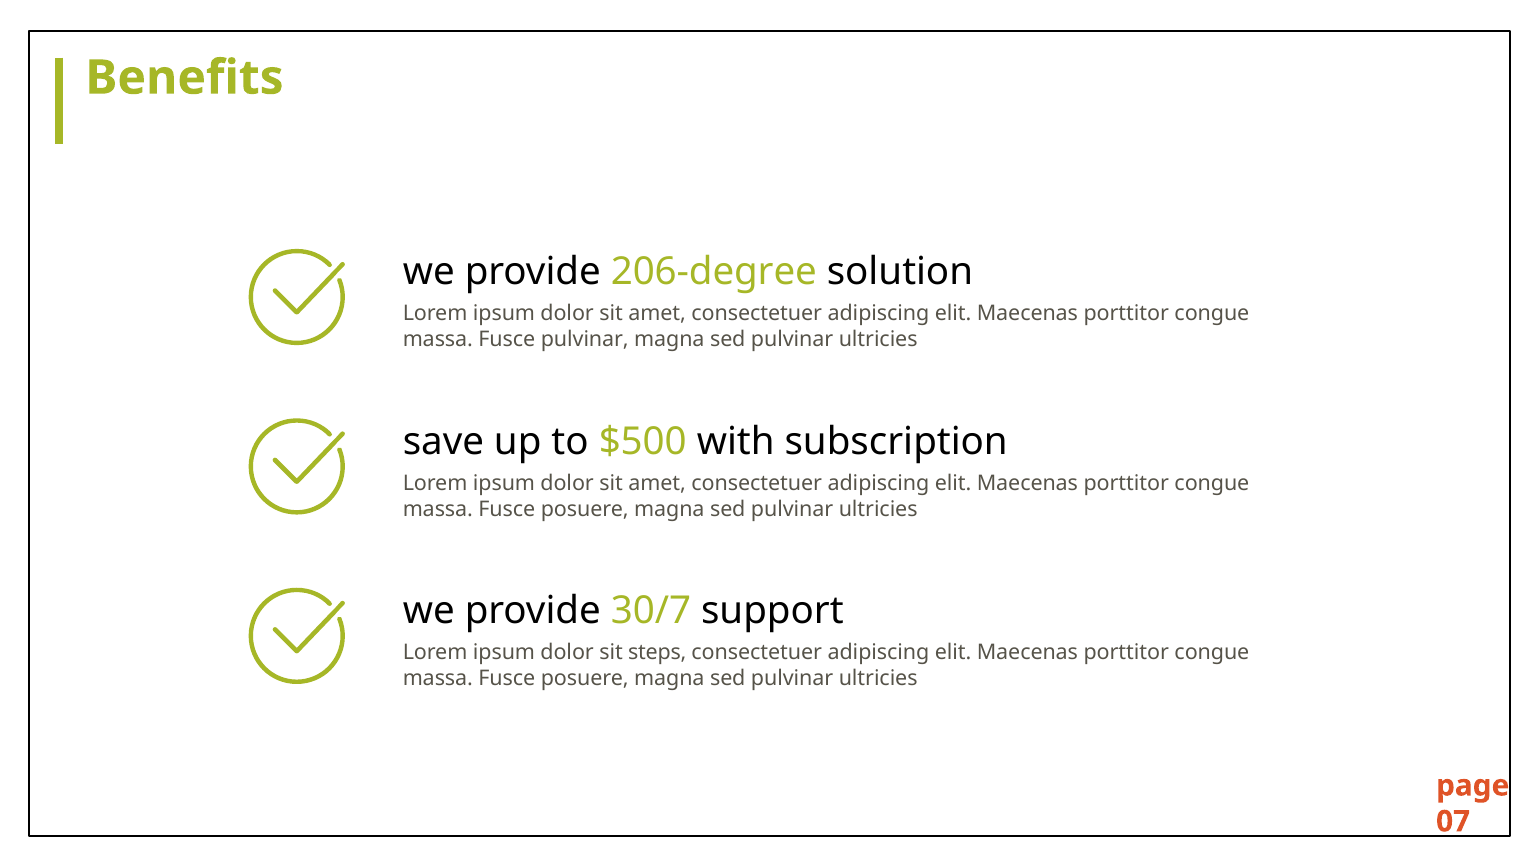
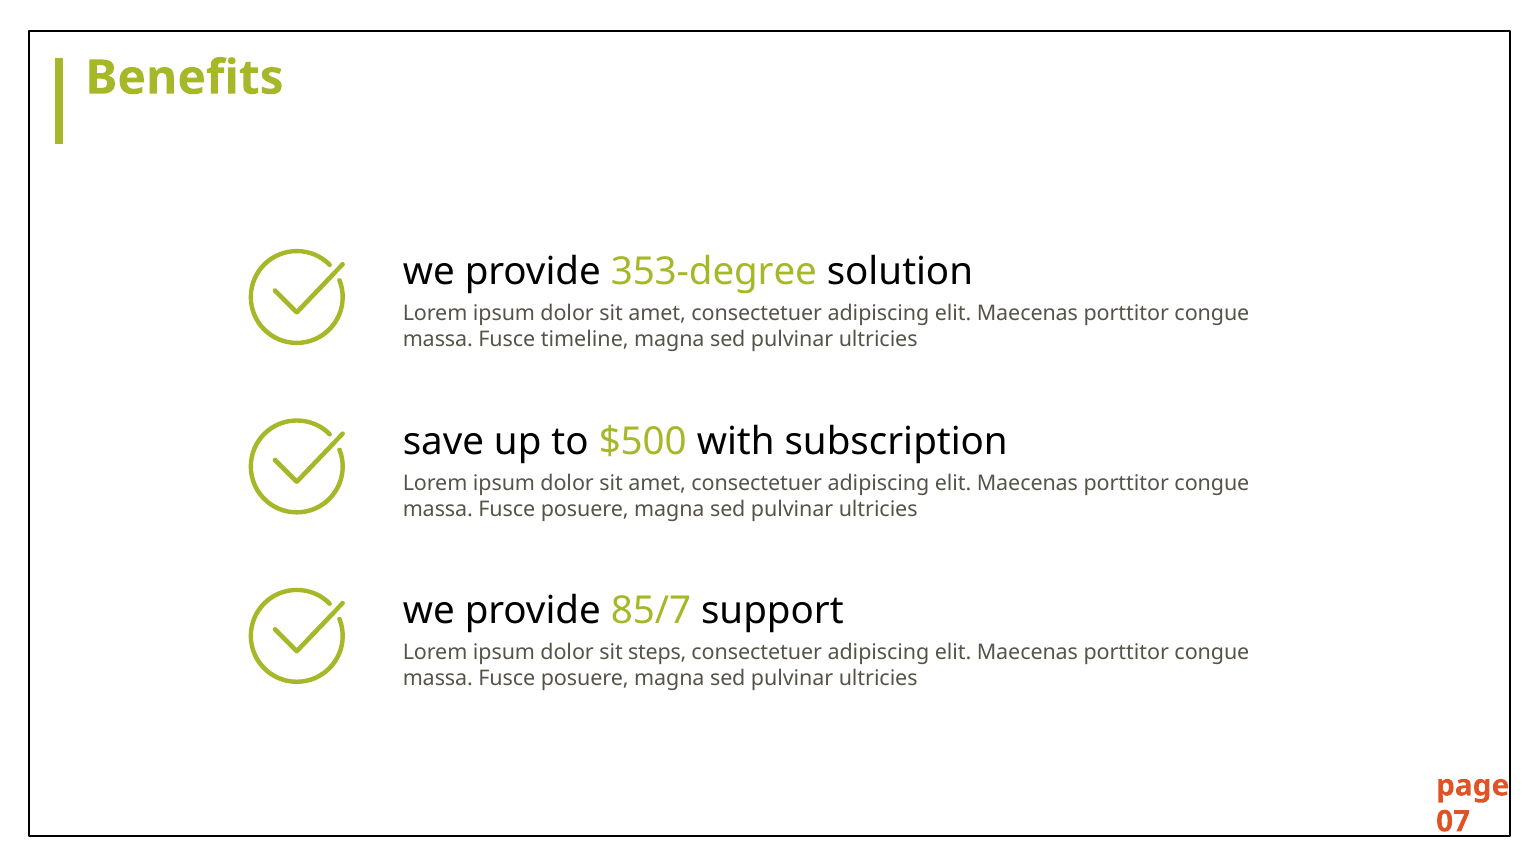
206-degree: 206-degree -> 353-degree (714, 272)
Fusce pulvinar: pulvinar -> timeline (585, 340)
30/7: 30/7 -> 85/7 (651, 611)
